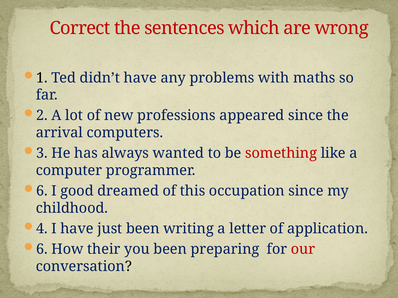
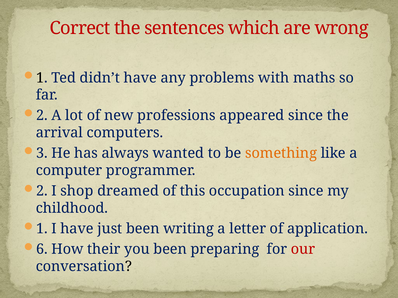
something colour: red -> orange (281, 154)
6: 6 -> 2 (42, 191)
good: good -> shop (77, 191)
4: 4 -> 1 (42, 229)
